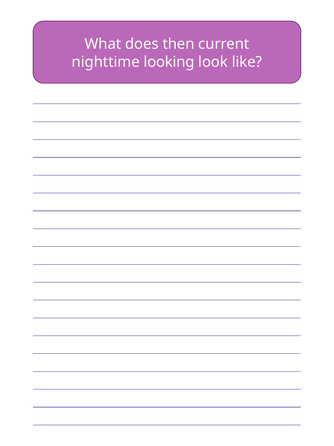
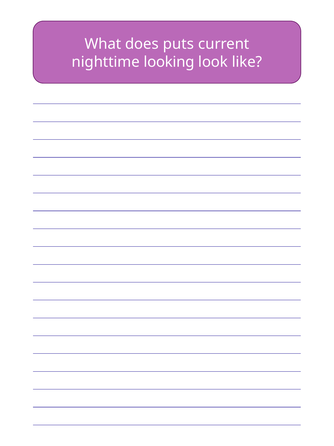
then: then -> puts (178, 44)
